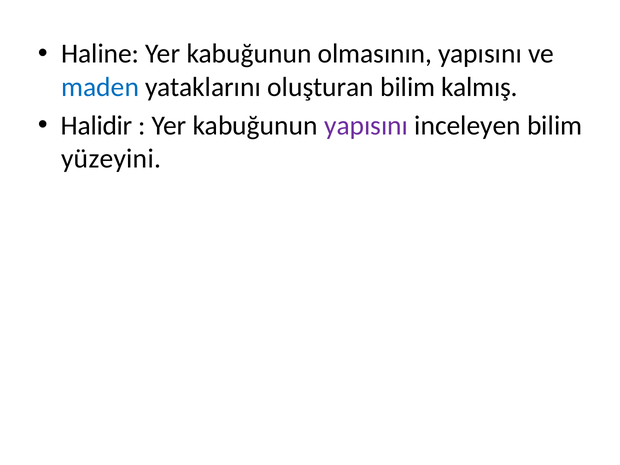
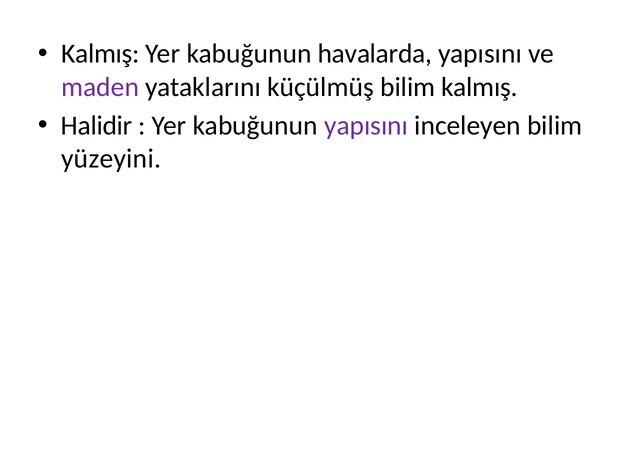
Haline: Haline -> Kalmış (100, 54)
olmasının: olmasının -> havalarda (375, 54)
maden colour: blue -> purple (100, 87)
oluşturan: oluşturan -> küçülmüş (321, 87)
